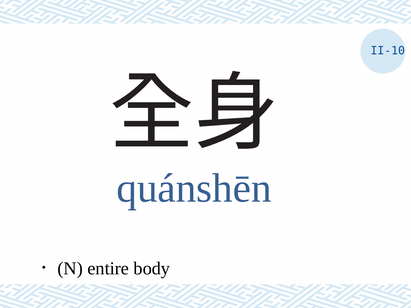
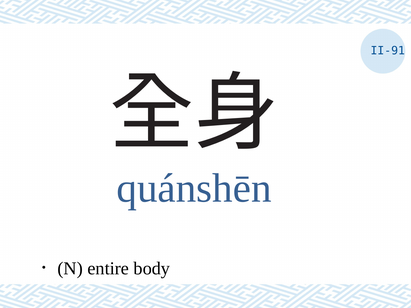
II-10: II-10 -> II-91 (388, 51)
